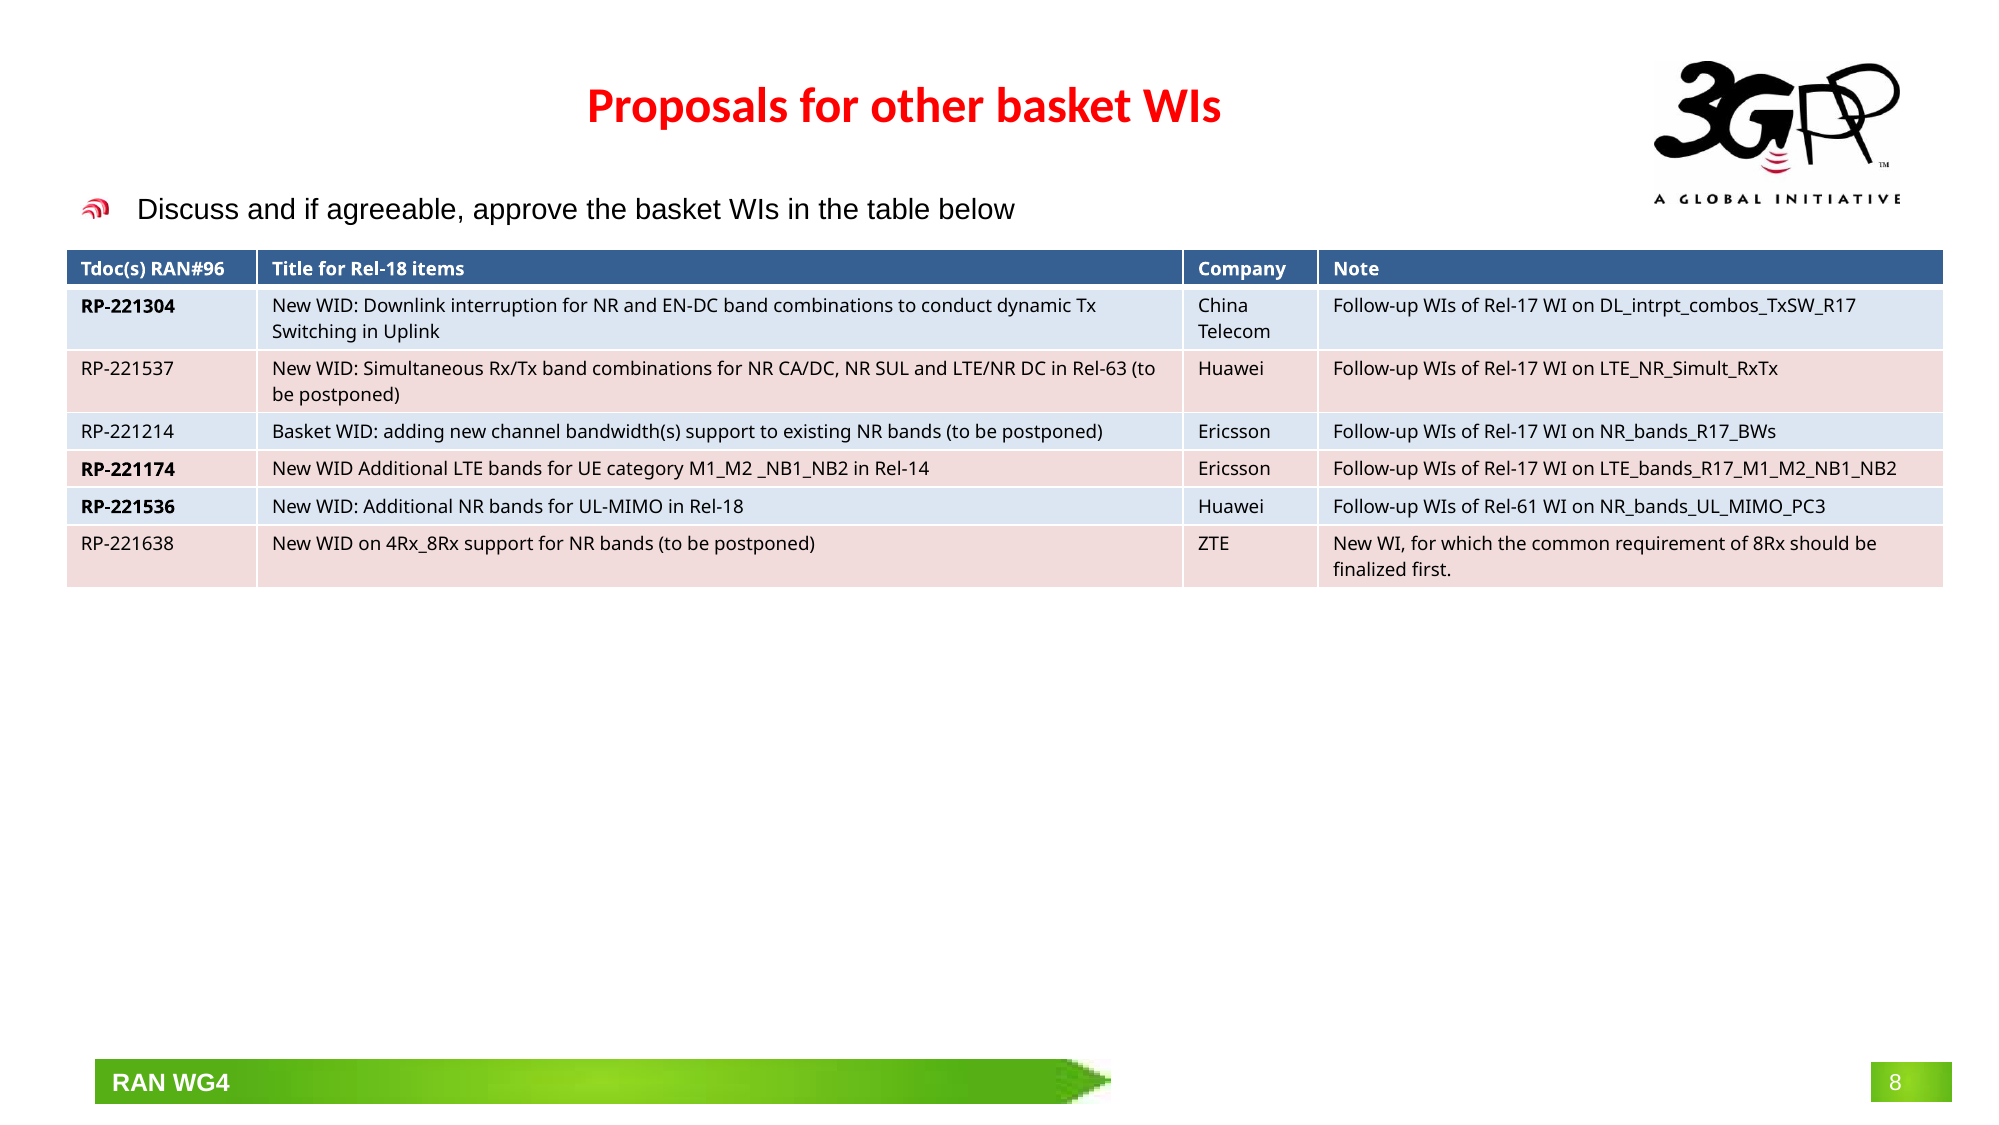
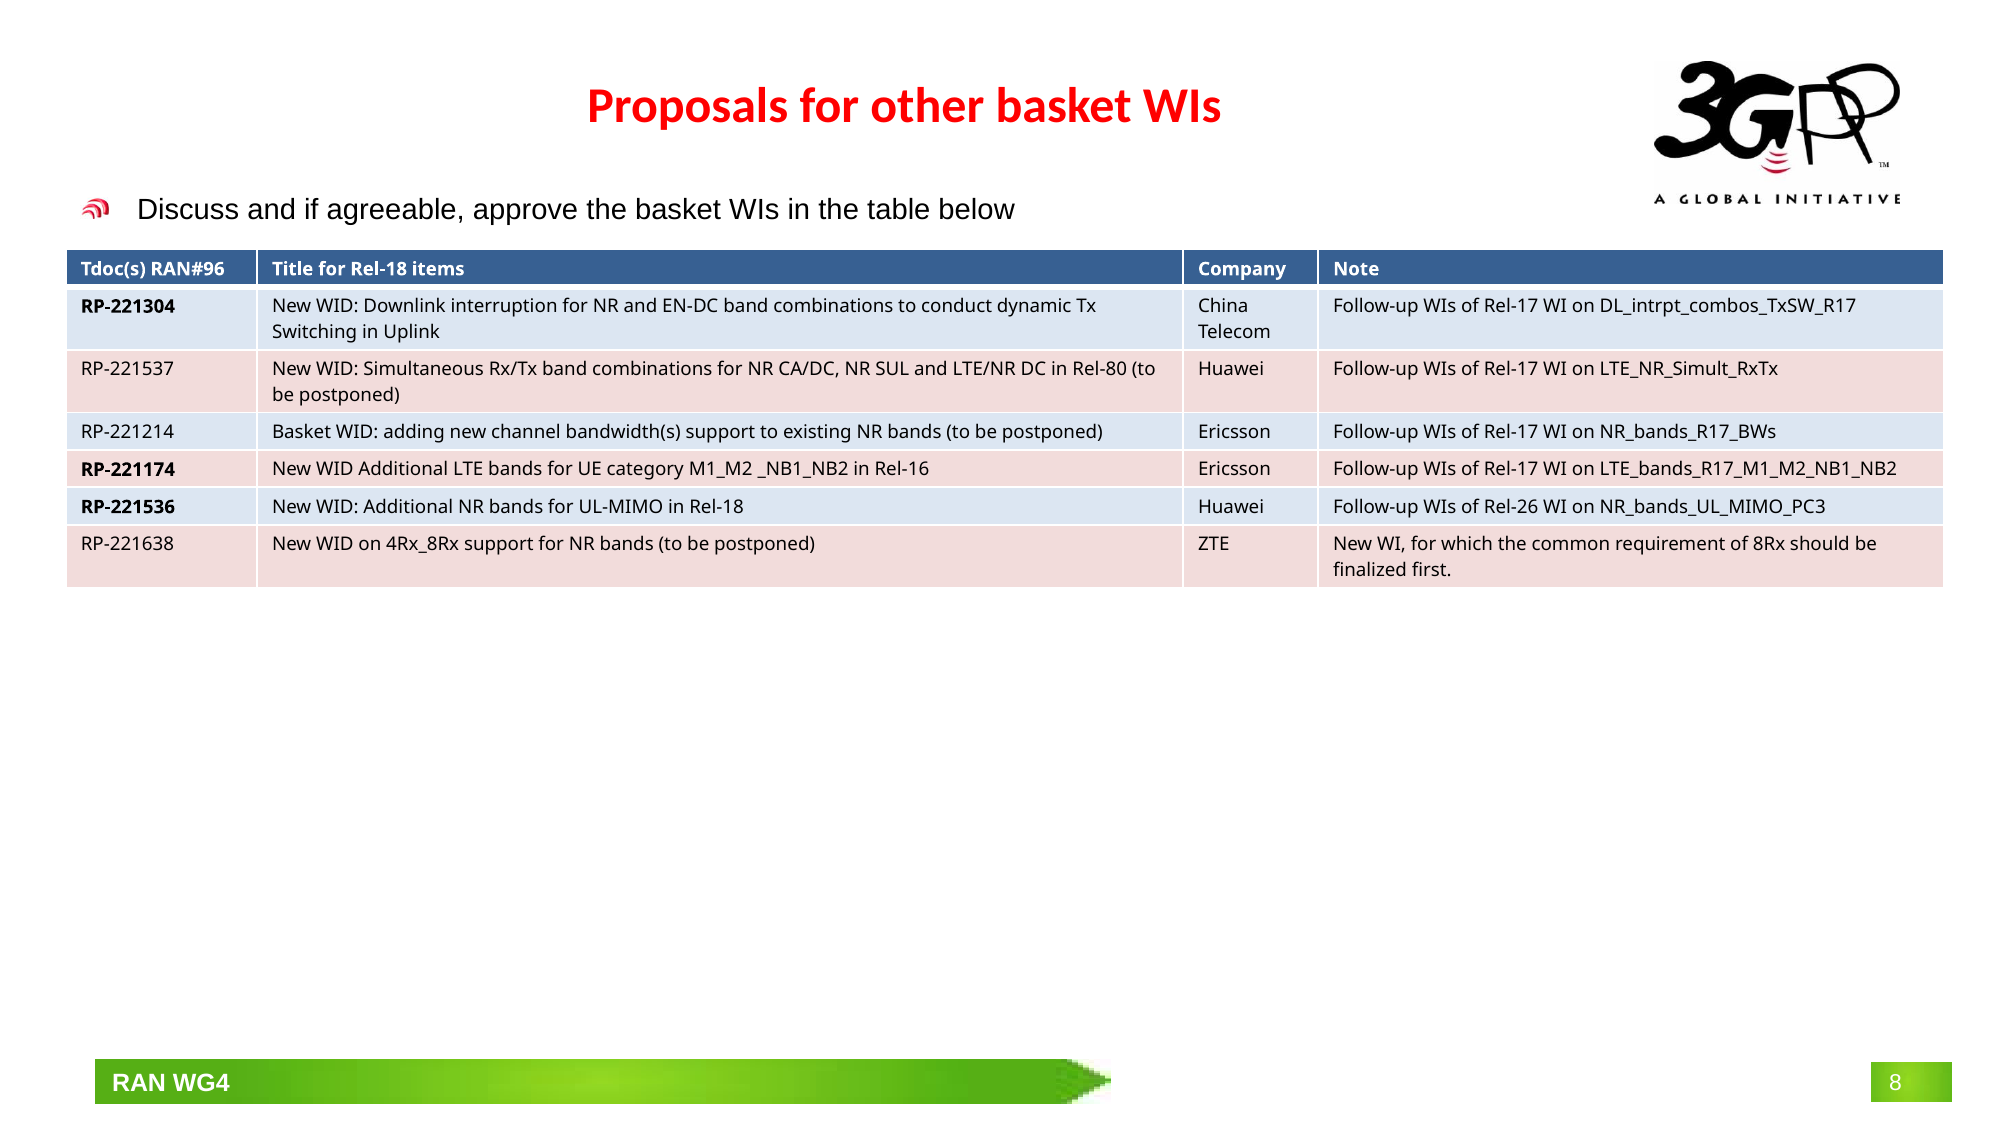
Rel-63: Rel-63 -> Rel-80 (1100, 369)
Rel-14: Rel-14 -> Rel-16 (902, 469)
Rel-61: Rel-61 -> Rel-26 (1511, 507)
